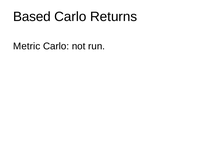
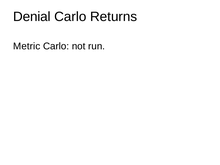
Based: Based -> Denial (32, 17)
